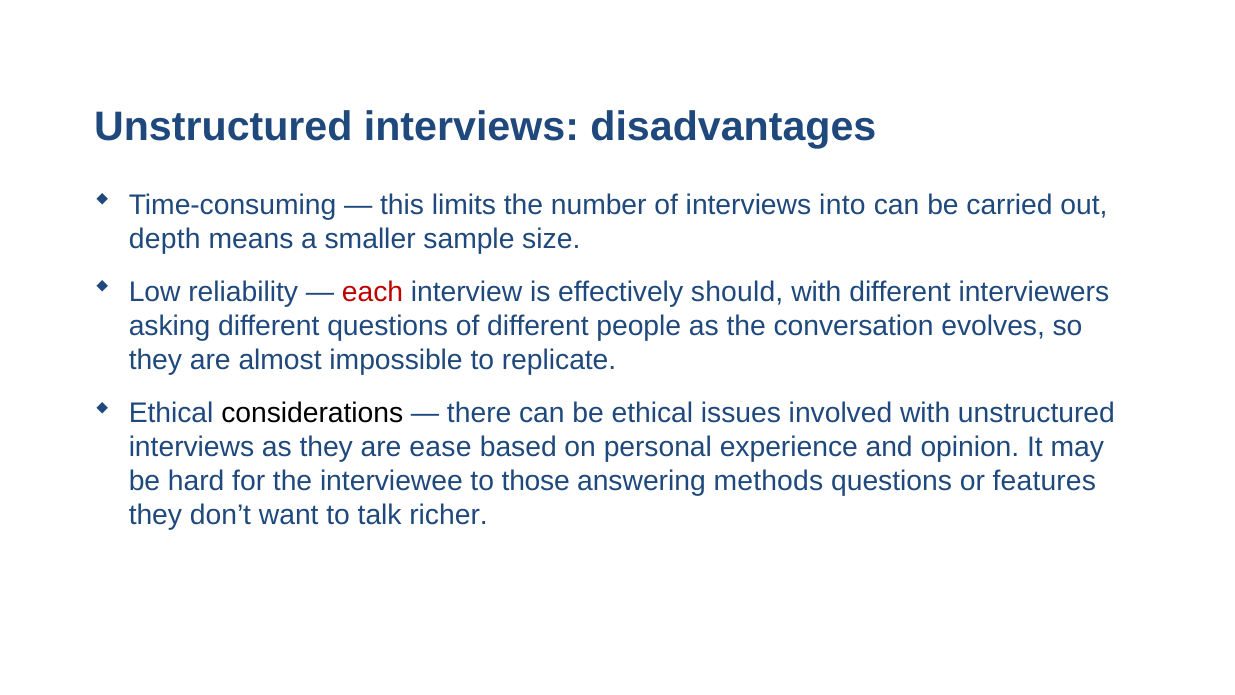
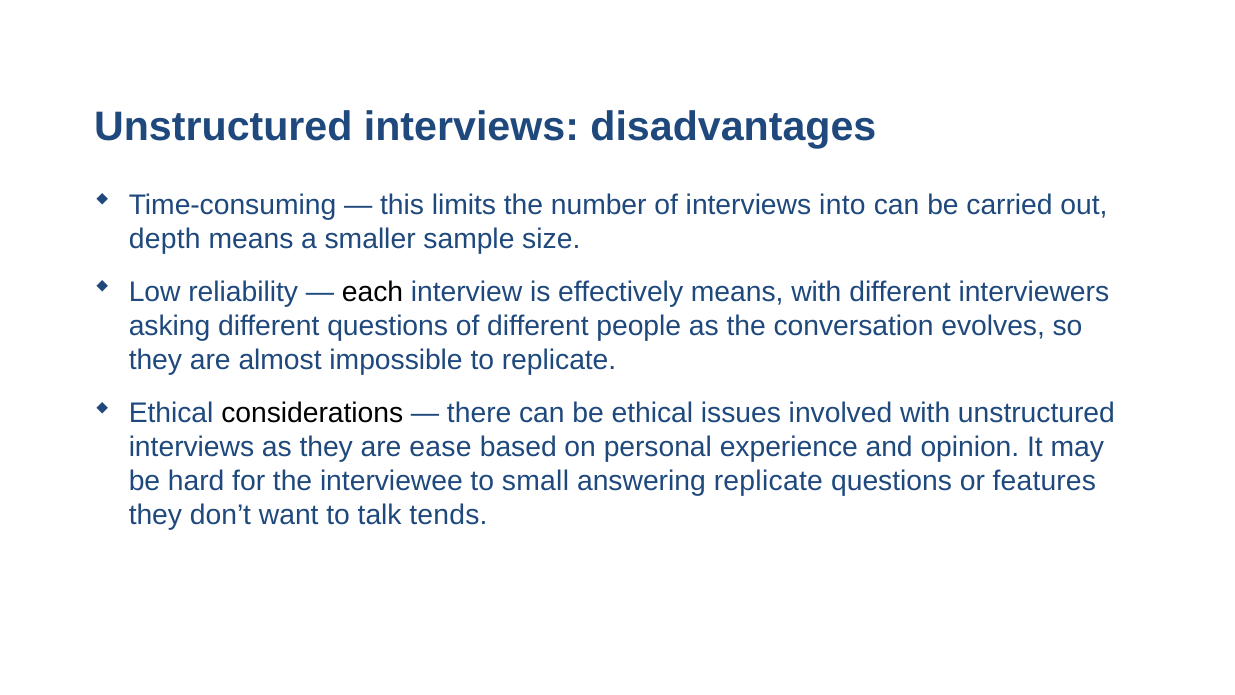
each colour: red -> black (373, 292)
effectively should: should -> means (737, 292)
those: those -> small (535, 481)
answering methods: methods -> replicate (768, 481)
richer: richer -> tends (448, 515)
